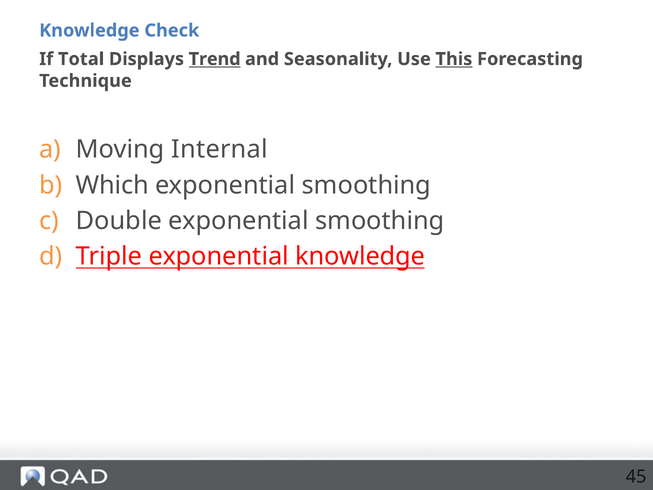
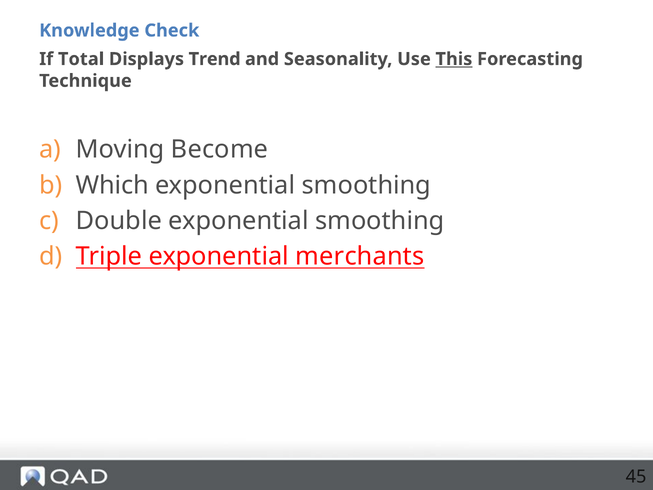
Trend underline: present -> none (215, 59)
Internal: Internal -> Become (220, 150)
exponential knowledge: knowledge -> merchants (360, 256)
